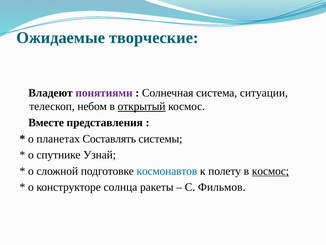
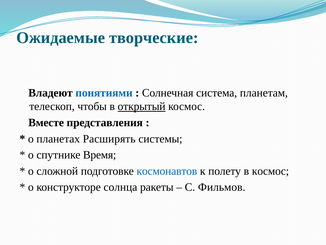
понятиями colour: purple -> blue (104, 93)
ситуации: ситуации -> планетам (264, 93)
небом: небом -> чтобы (92, 106)
Составлять: Составлять -> Расширять (109, 139)
Узнай: Узнай -> Время (100, 155)
космос underline: present -> none (270, 171)
